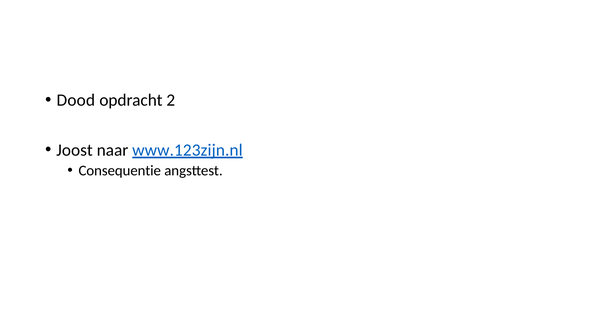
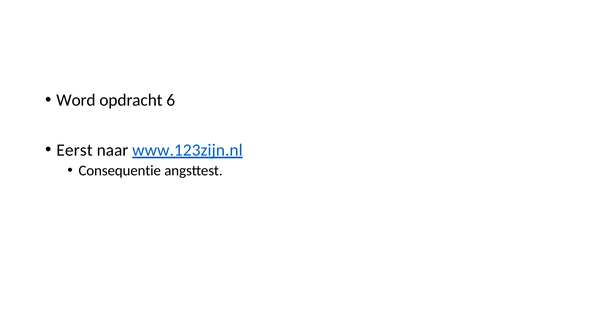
Dood: Dood -> Word (76, 100)
2: 2 -> 6 (171, 100)
Joost: Joost -> Eerst (74, 150)
